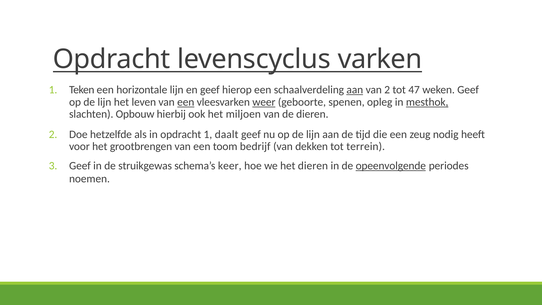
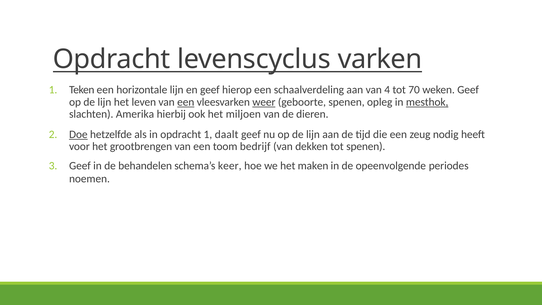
aan underline: present -> none (355, 90)
van 2: 2 -> 4 (387, 90)
47: 47 -> 70 (414, 90)
Opbouw: Opbouw -> Amerika (135, 114)
Doe underline: none -> present (78, 134)
tot terrein: terrein -> spenen (366, 146)
struikgewas: struikgewas -> behandelen (145, 166)
het dieren: dieren -> maken (313, 166)
opeenvolgende underline: present -> none (391, 166)
